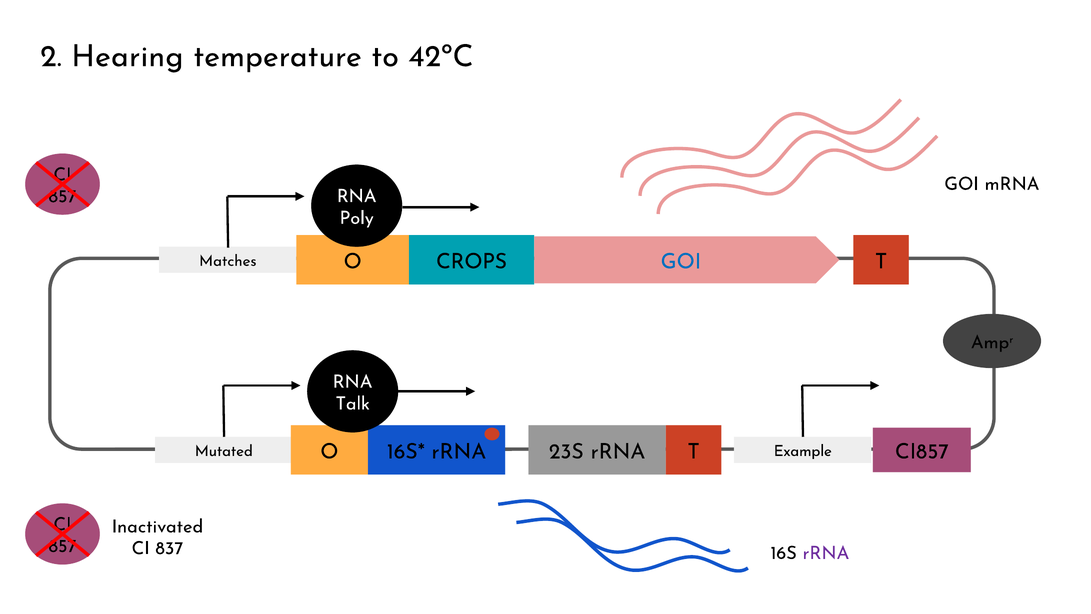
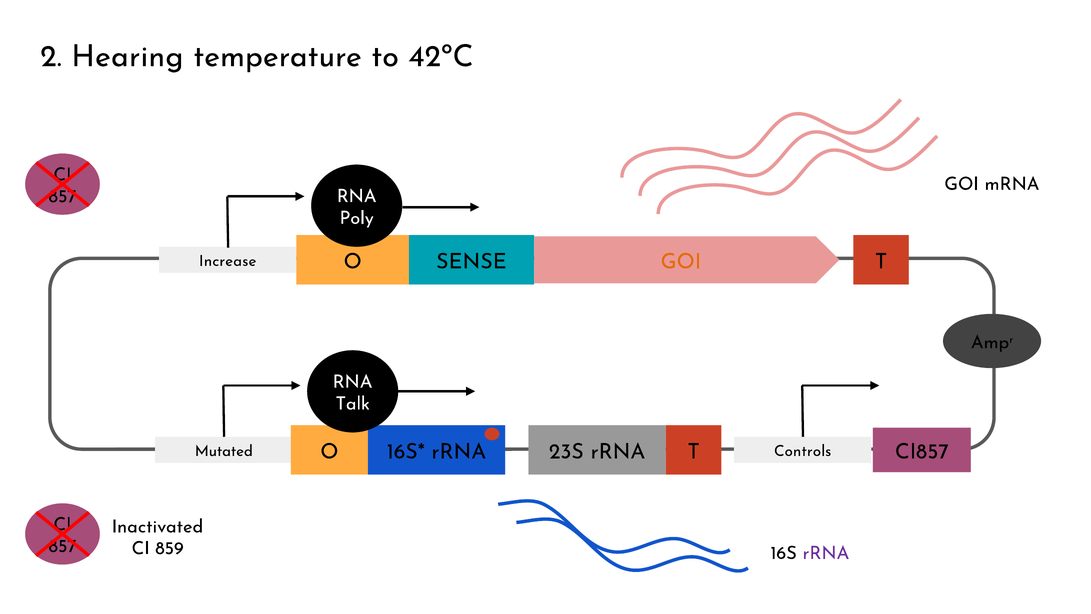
GOI colour: blue -> orange (681, 261)
Matches: Matches -> Increase (228, 261)
CROPS: CROPS -> SENSE (471, 261)
Example: Example -> Controls (803, 451)
837: 837 -> 859 (169, 548)
